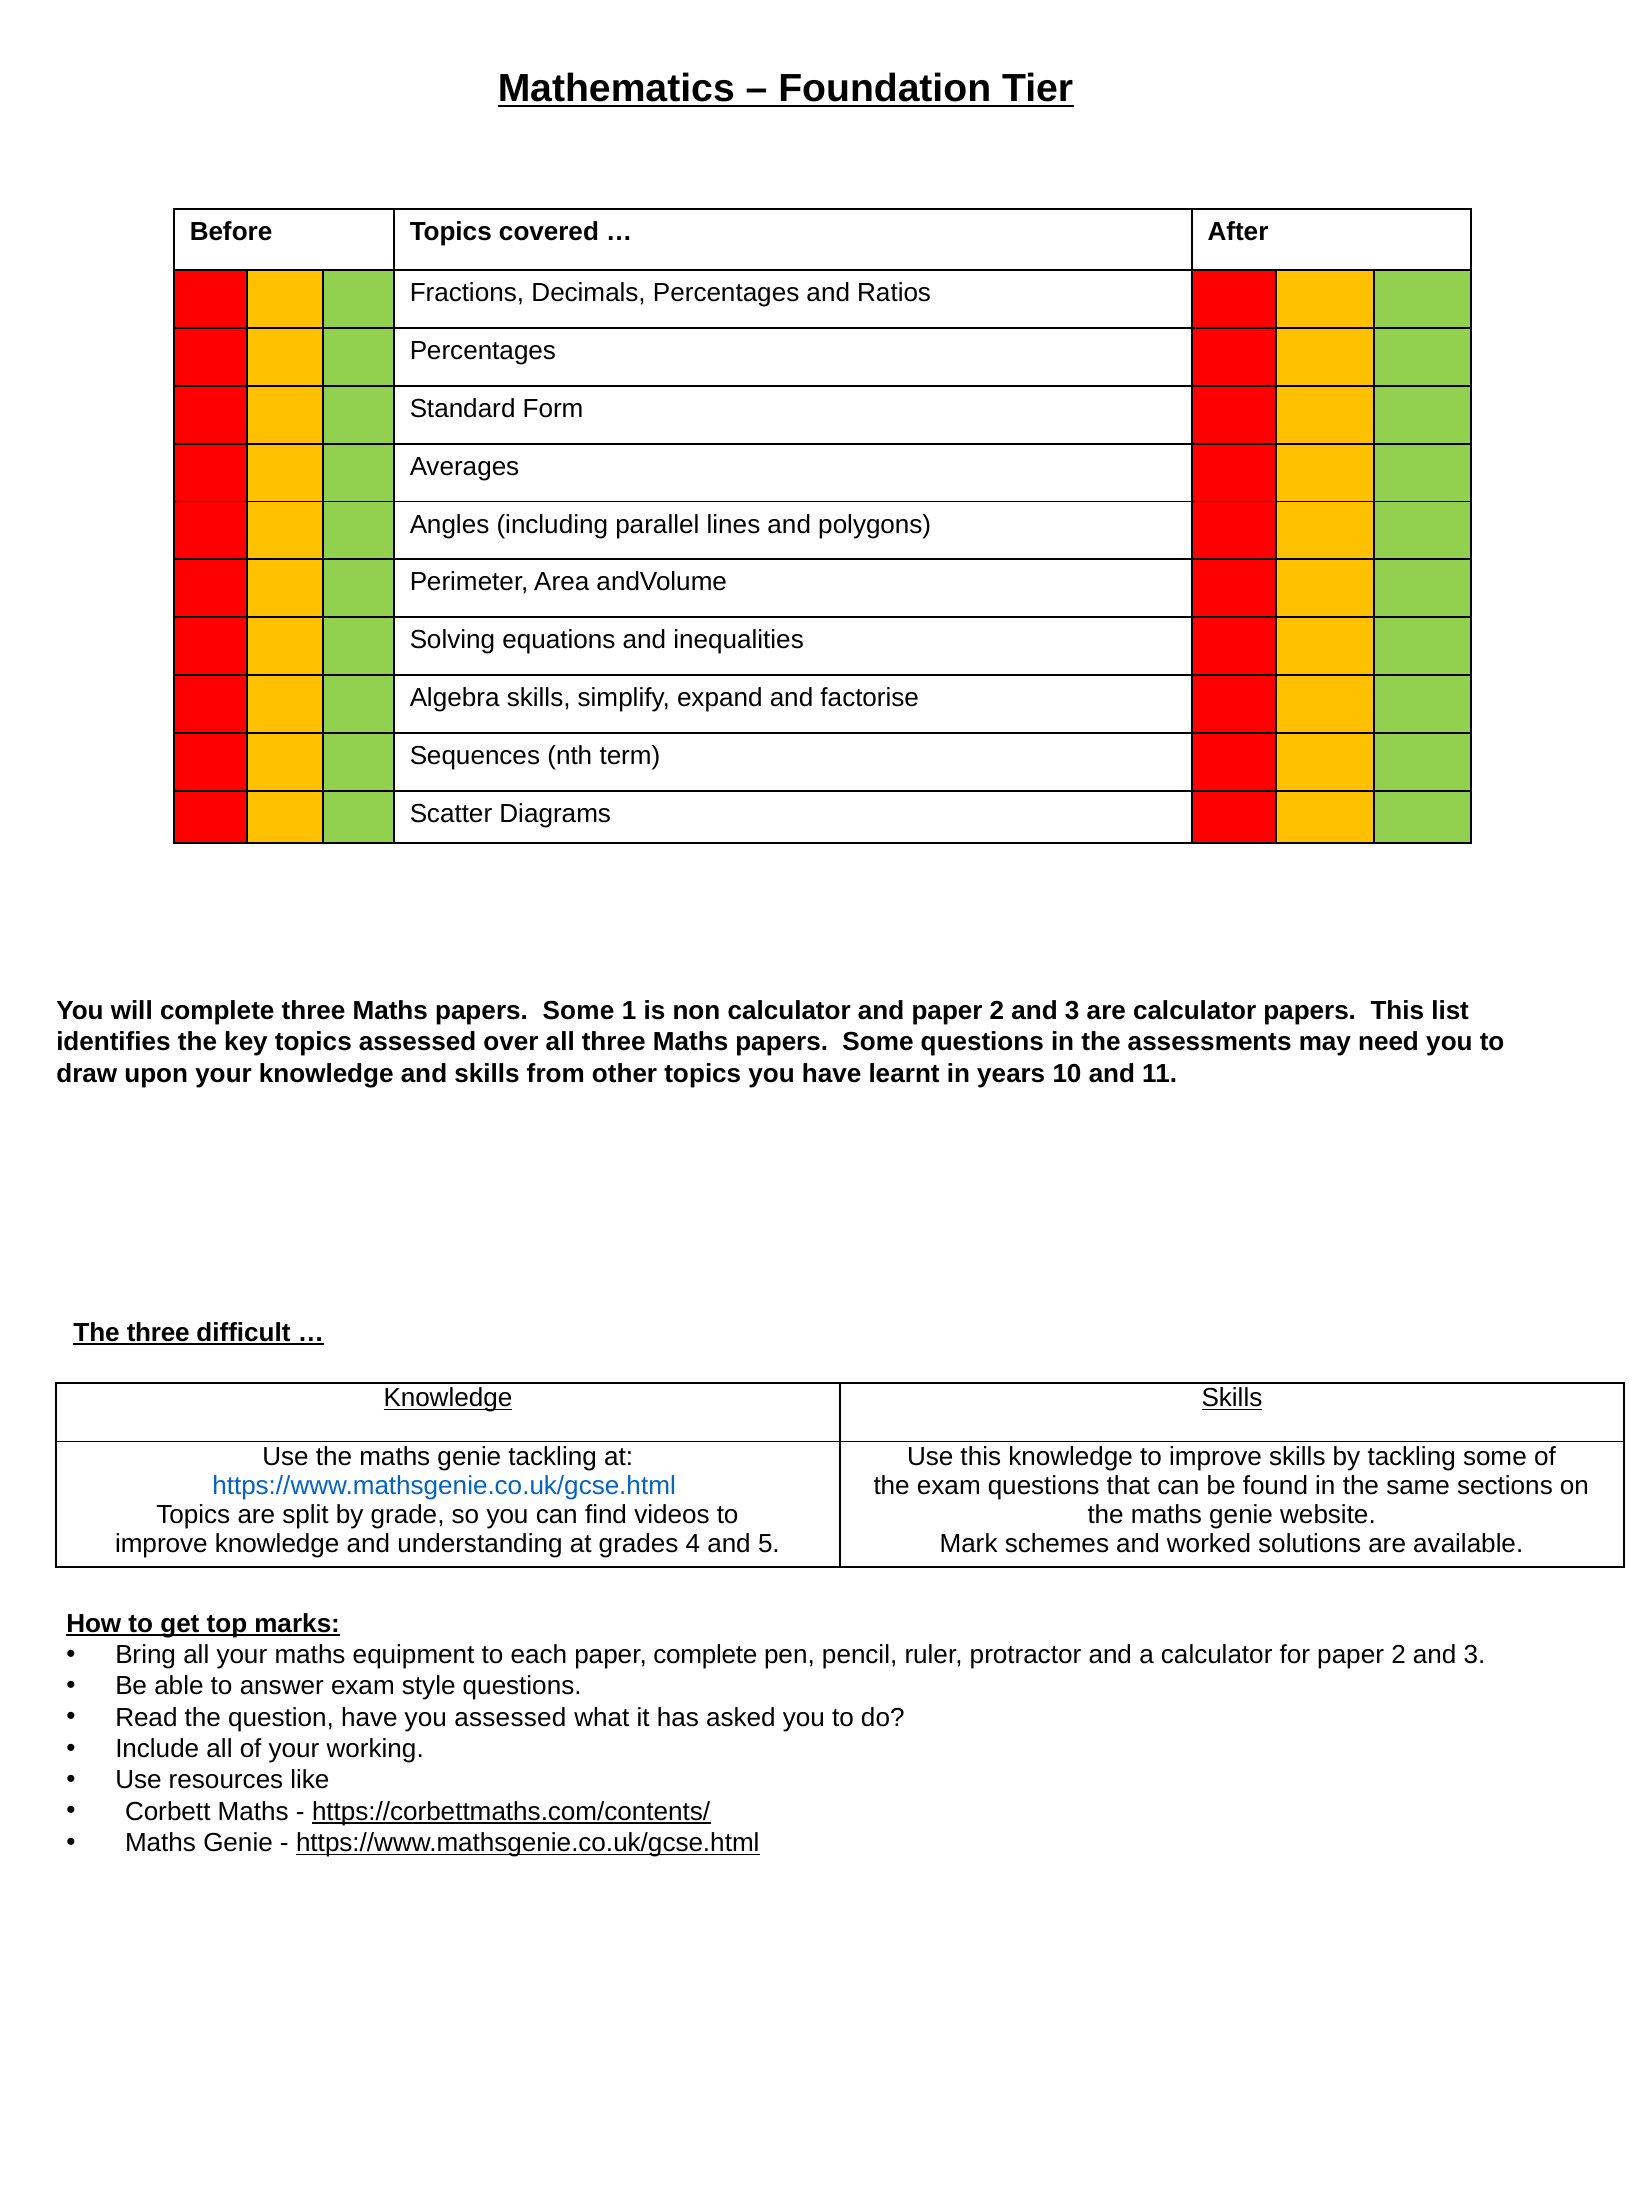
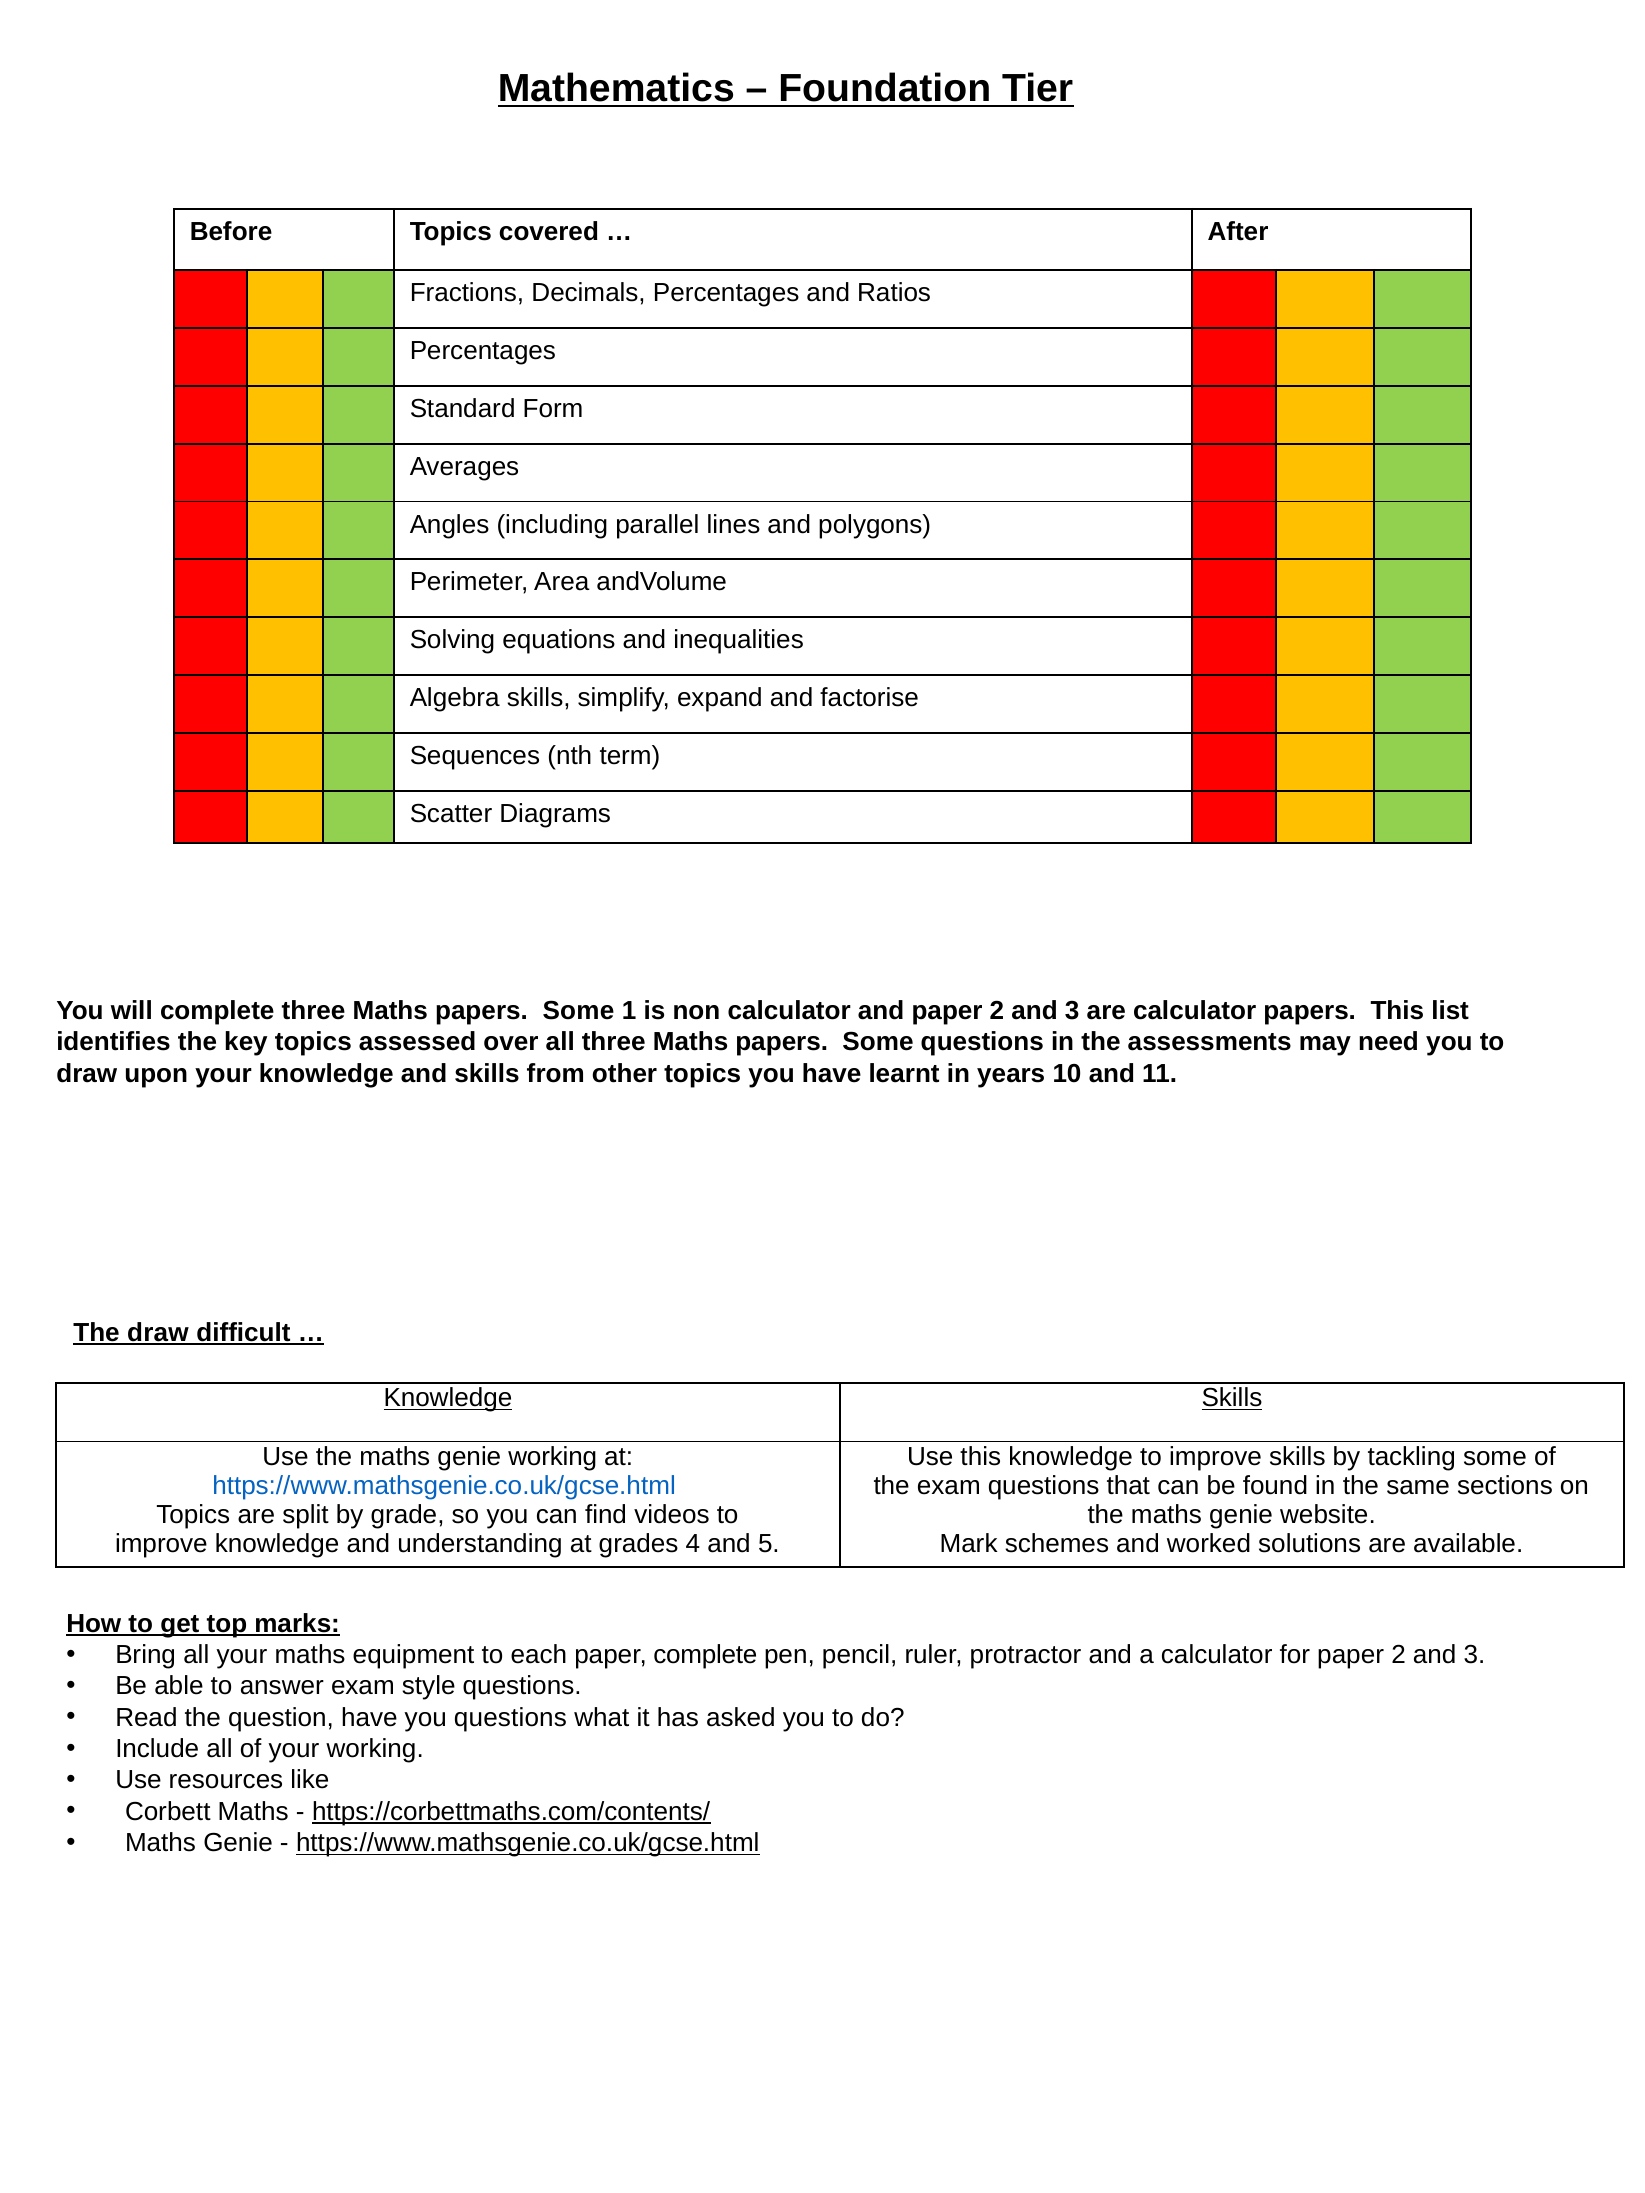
The three: three -> draw (158, 1333)
genie tackling: tackling -> working (553, 1457)
you assessed: assessed -> questions (510, 1718)
